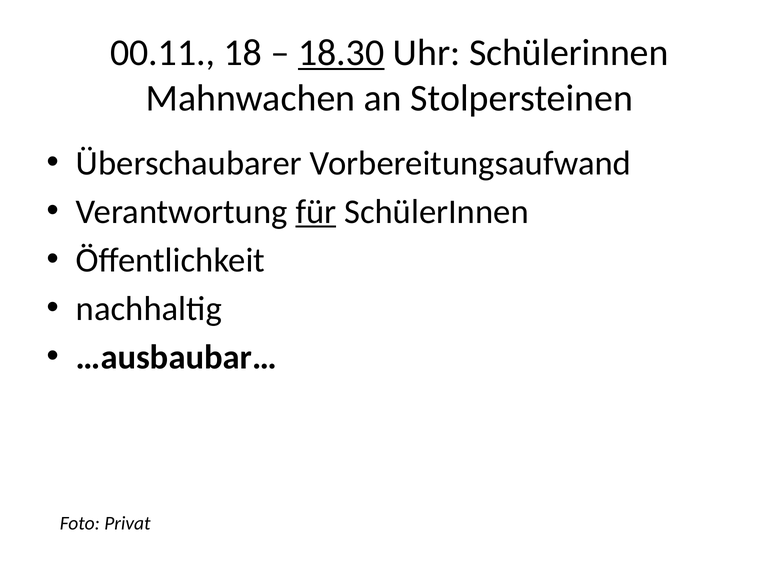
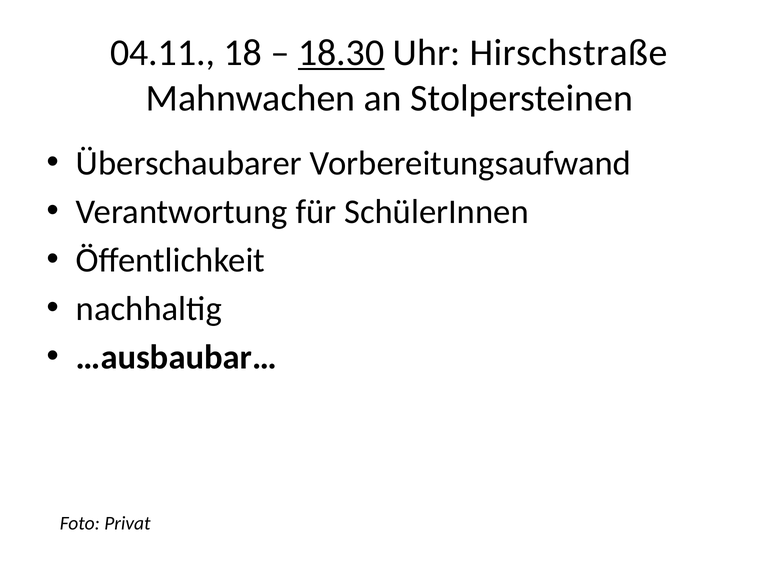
00.11: 00.11 -> 04.11 (163, 53)
Uhr Schülerinnen: Schülerinnen -> Hirschstraße (568, 53)
für underline: present -> none (316, 212)
